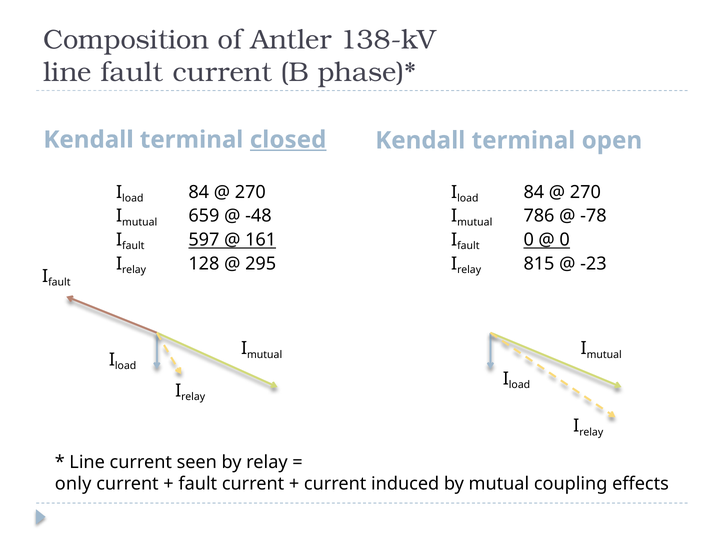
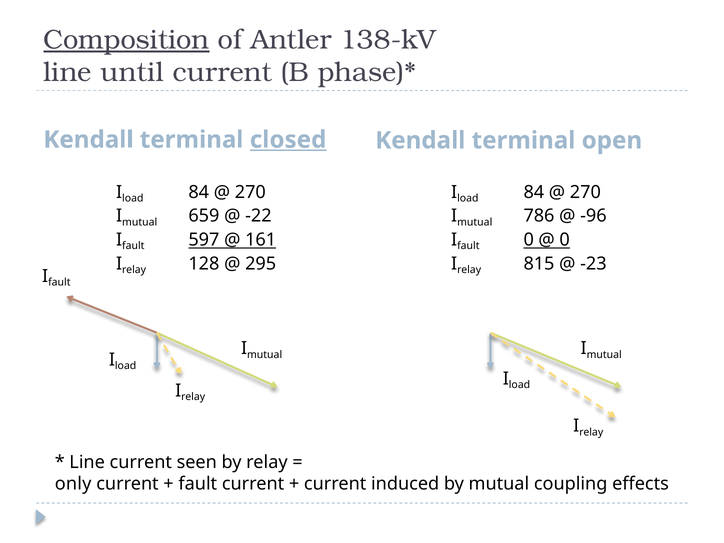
Composition underline: none -> present (126, 40)
line fault: fault -> until (132, 72)
-48: -48 -> -22 (258, 216)
-78: -78 -> -96 (593, 216)
